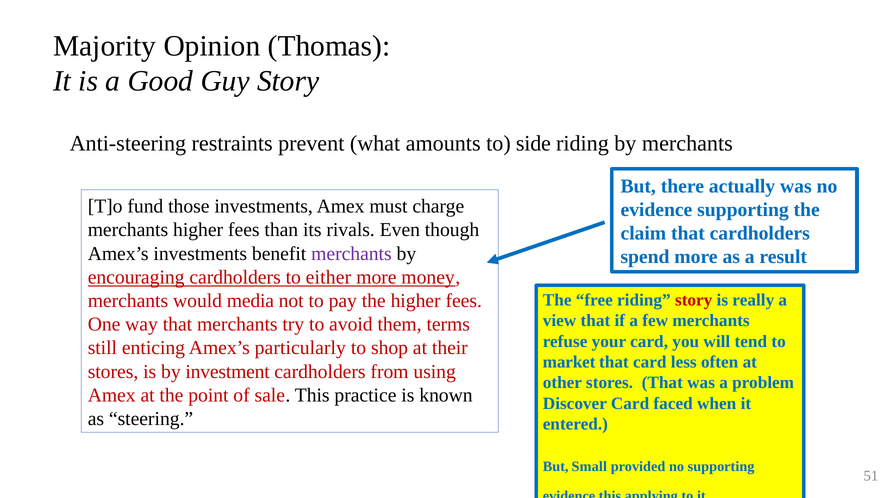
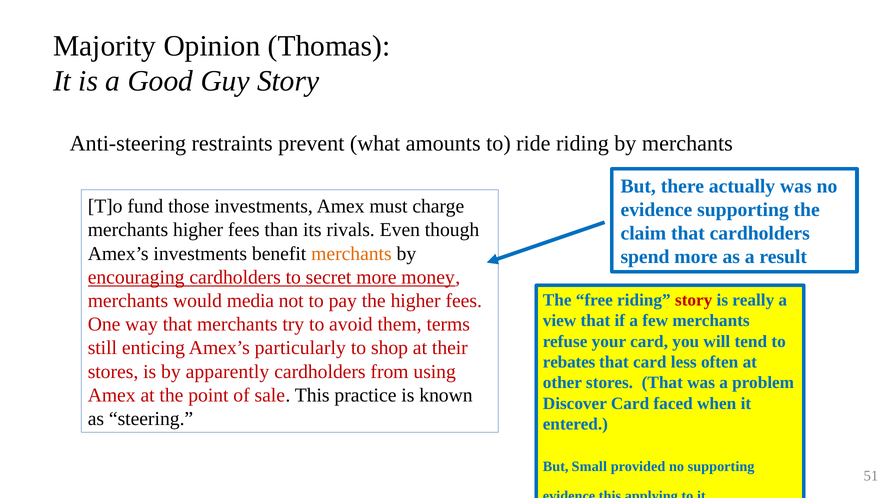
side: side -> ride (533, 143)
merchants colour: purple -> orange (351, 254)
either: either -> secret (329, 277)
market: market -> rebates (569, 362)
investment: investment -> apparently (227, 371)
